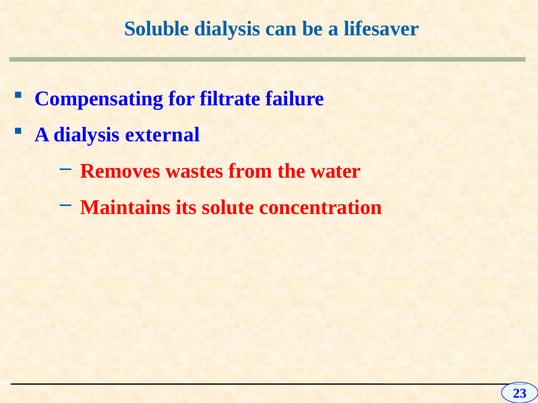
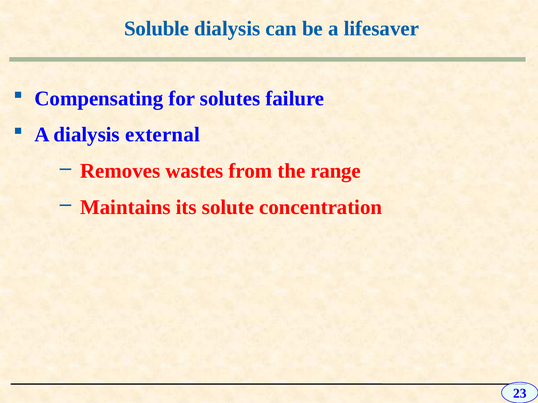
filtrate: filtrate -> solutes (230, 99)
water: water -> range (336, 171)
